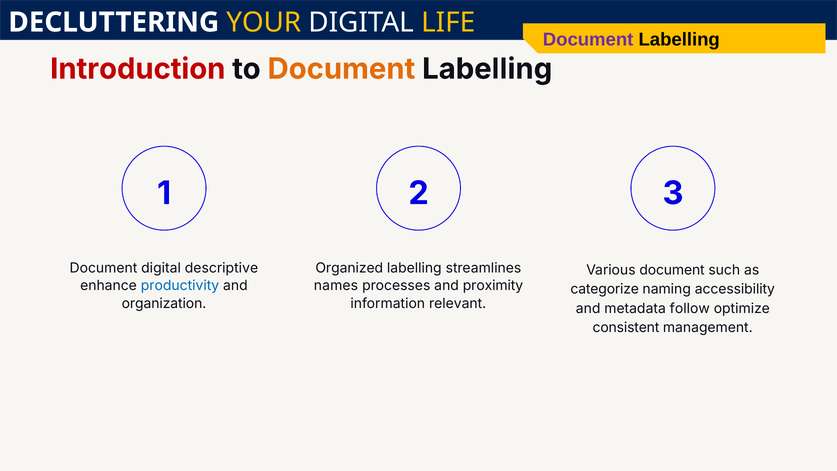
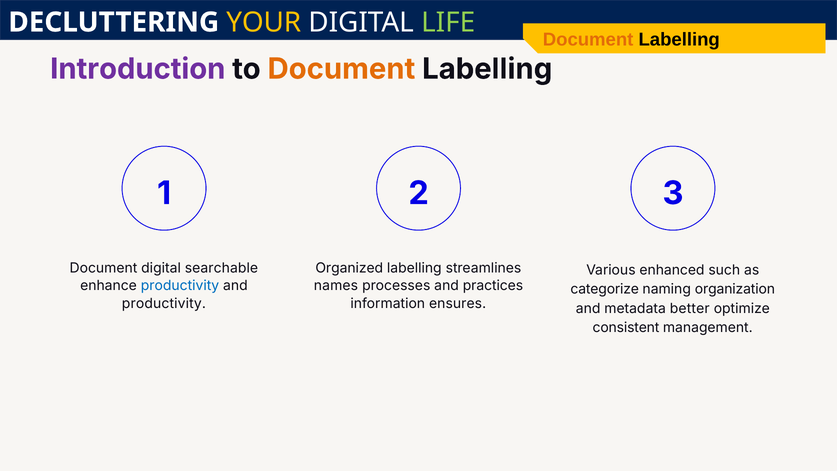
LIFE colour: yellow -> light green (448, 22)
Document colour: purple -> orange (588, 39)
Introduction colour: red -> purple (138, 69)
descriptive: descriptive -> searchable (221, 268)
Various document: document -> enhanced (672, 270)
proximity: proximity -> practices (493, 286)
accessibility: accessibility -> organization (735, 289)
organization: organization -> productivity (164, 303)
relevant: relevant -> ensures (458, 303)
follow: follow -> better (690, 308)
